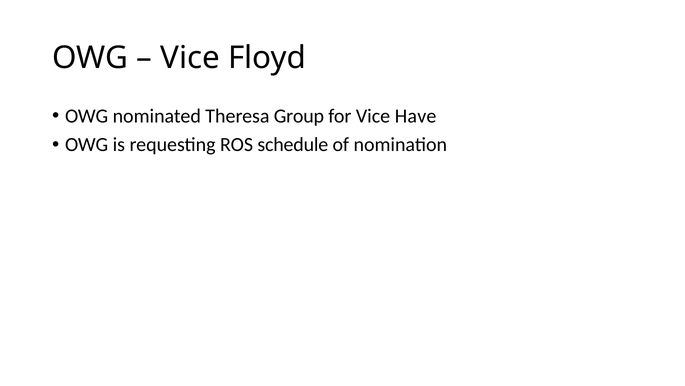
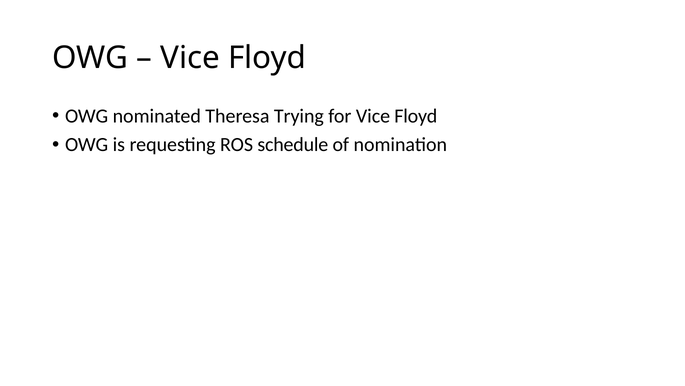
Group: Group -> Trying (299, 116)
for Vice Have: Have -> Floyd (416, 116)
